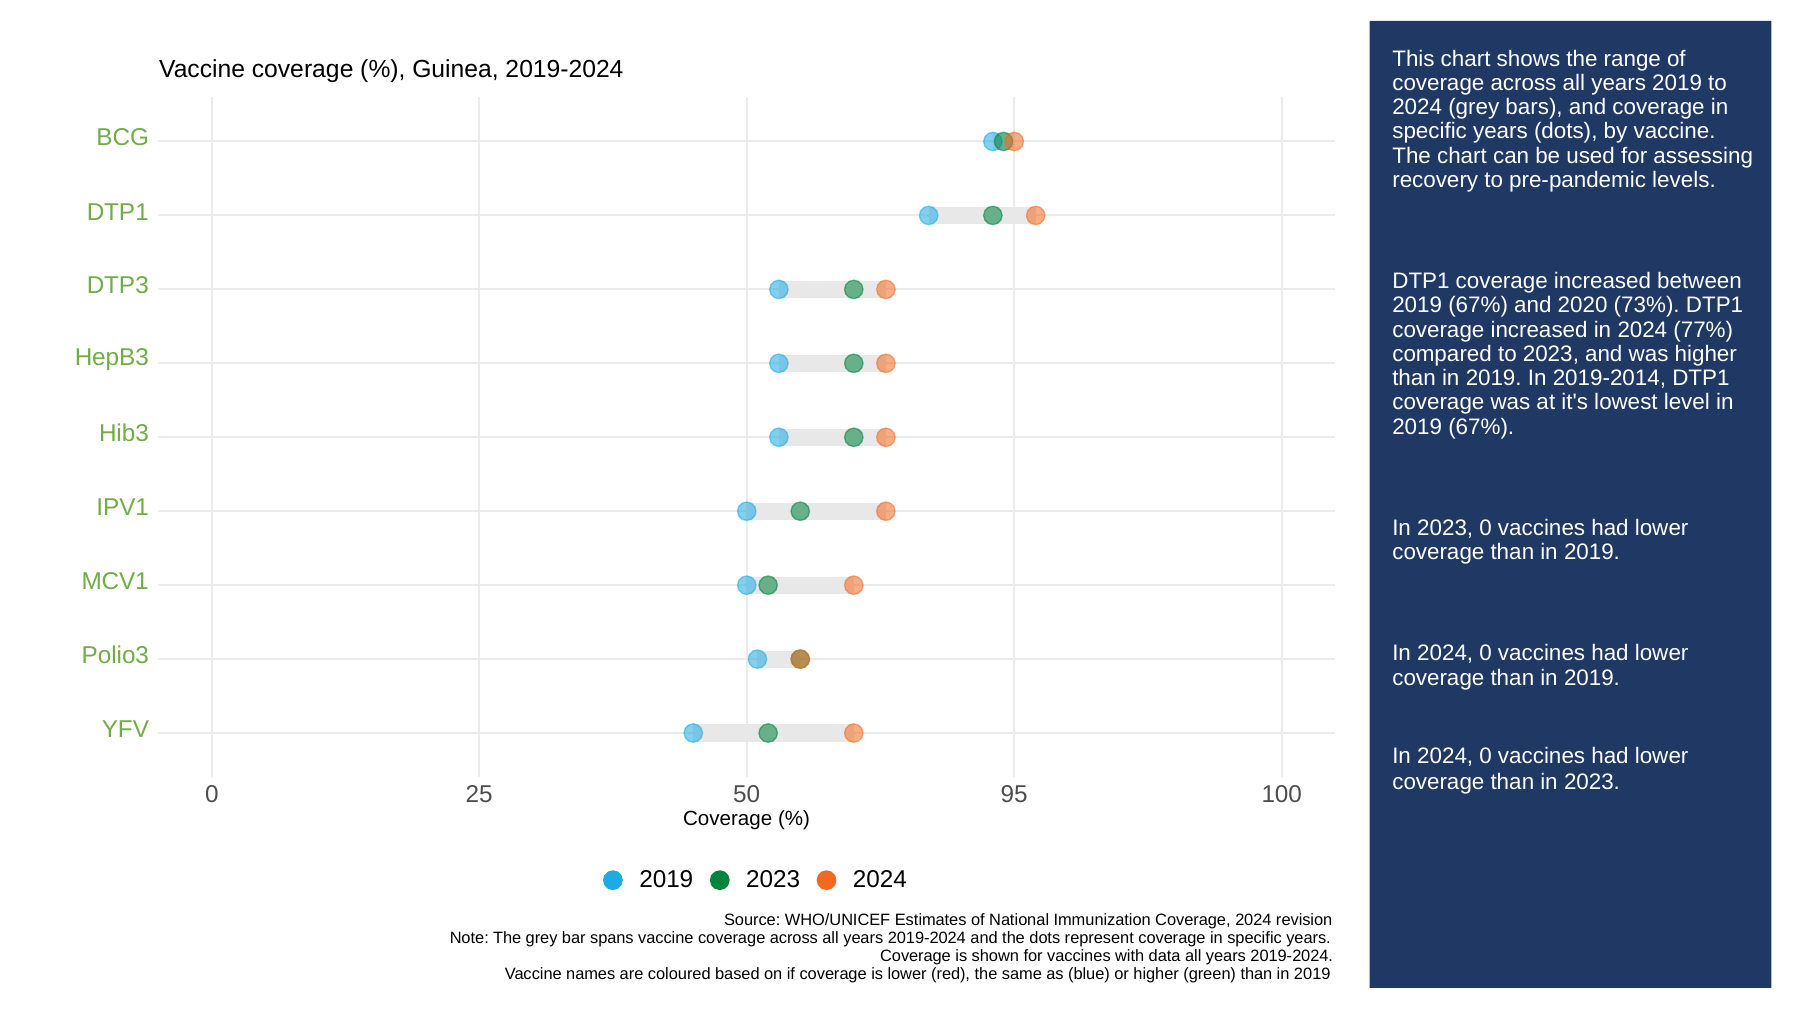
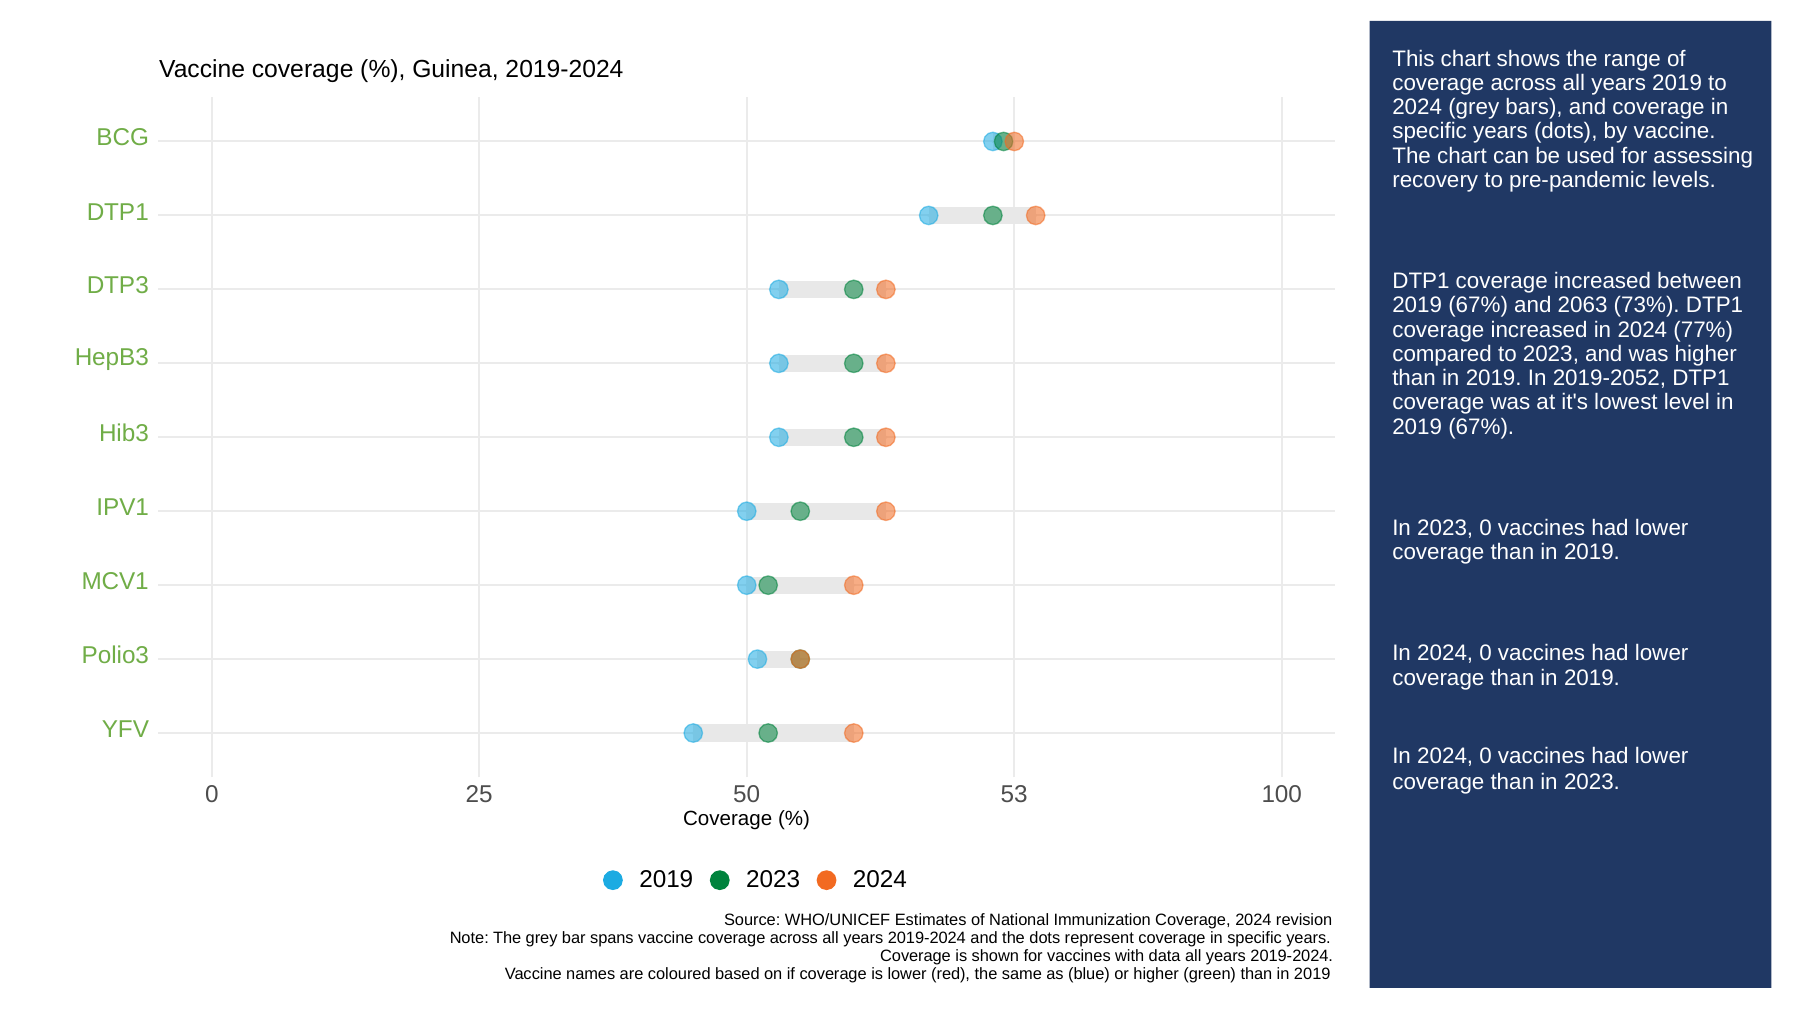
2020: 2020 -> 2063 (1583, 306)
2019-2014: 2019-2014 -> 2019-2052 (1609, 378)
95: 95 -> 53 (1014, 795)
